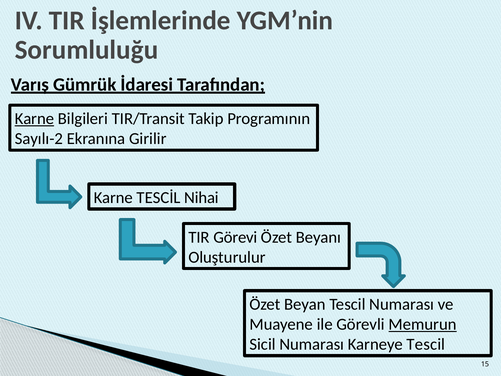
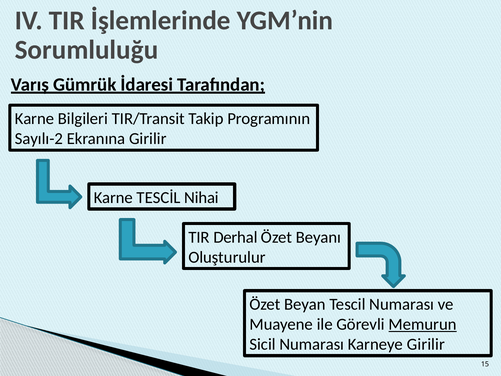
Karne underline: present -> none (34, 119)
Görevi: Görevi -> Derhal (235, 237)
Karneye Tescil: Tescil -> Girilir (426, 344)
